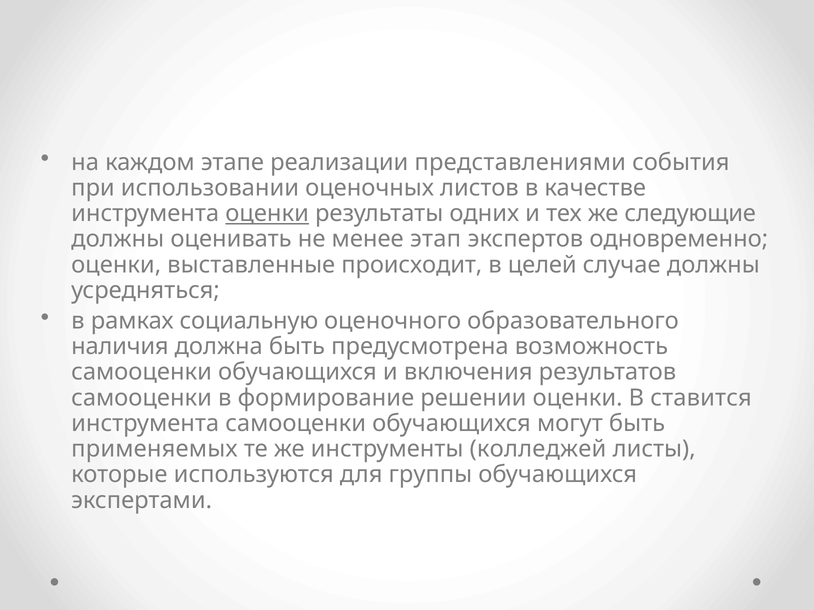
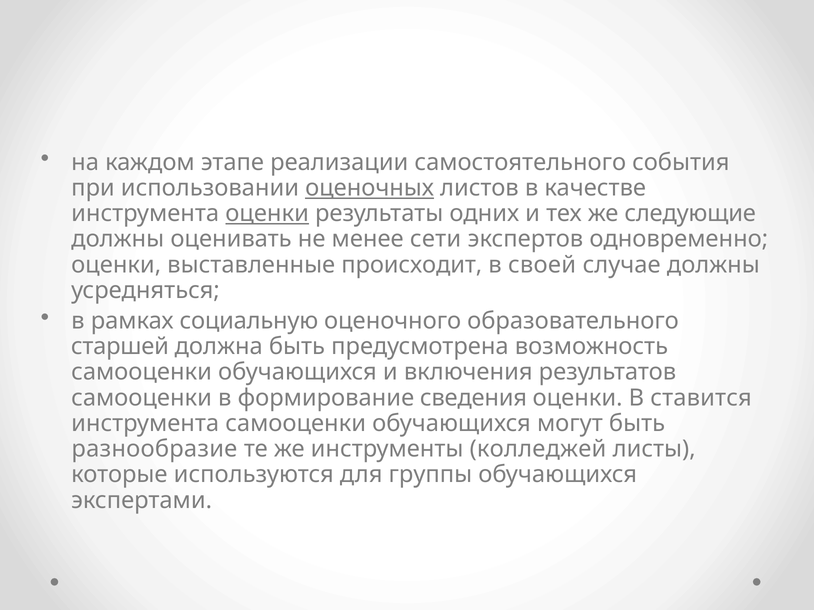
представлениями: представлениями -> самостоятельного (520, 162)
оценочных underline: none -> present (370, 188)
этап: этап -> сети (436, 239)
целей: целей -> своей (542, 265)
наличия: наличия -> старшей (120, 347)
решении: решении -> сведения (473, 398)
применяемых: применяемых -> разнообразие (154, 449)
